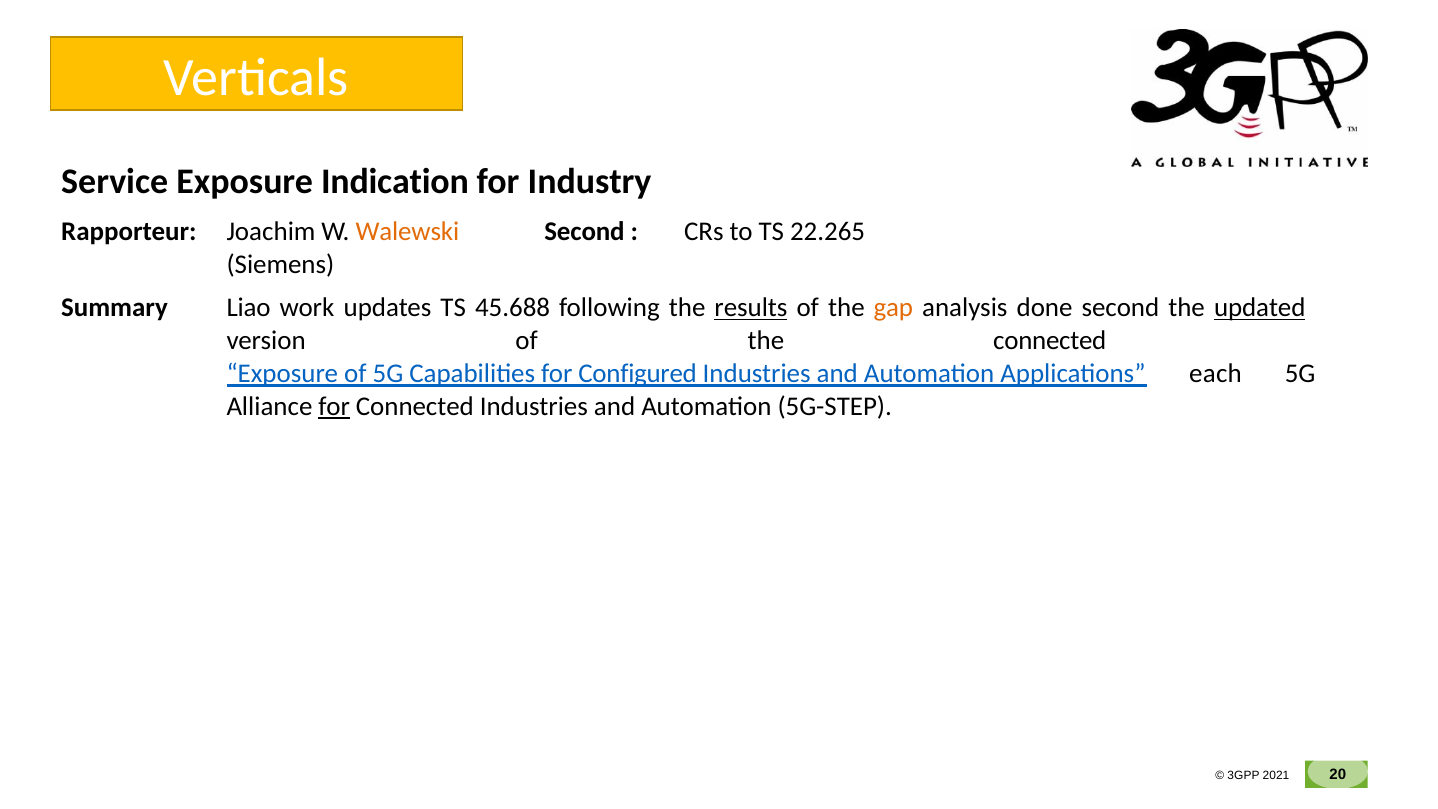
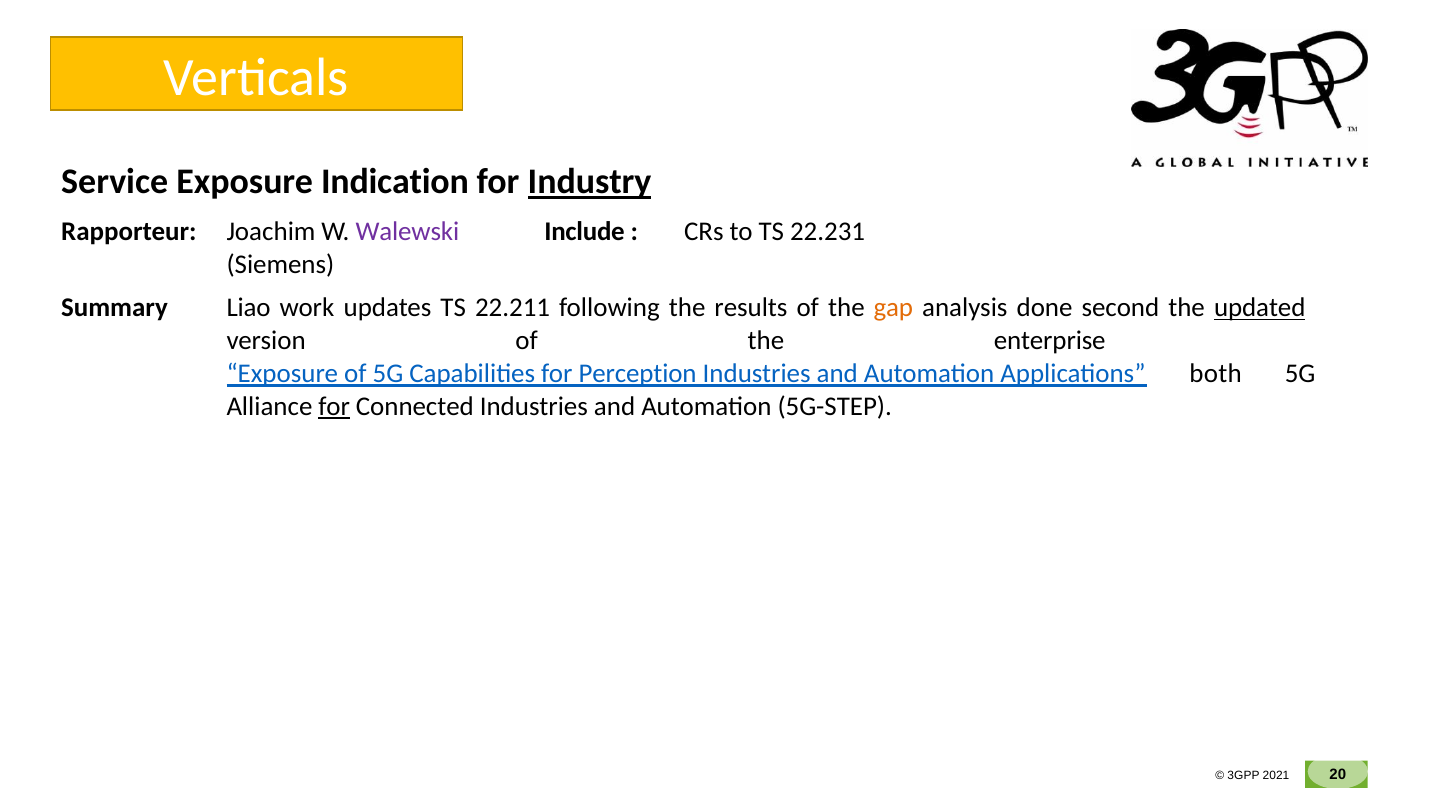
Industry underline: none -> present (590, 182)
Walewski colour: orange -> purple (407, 231)
Second: Second -> Include (585, 231)
22.265: 22.265 -> 22.231 (828, 231)
45.688: 45.688 -> 22.211 (513, 308)
results underline: present -> none (751, 308)
the connected: connected -> enterprise (1050, 341)
Configured: Configured -> Perception (638, 374)
each: each -> both (1216, 374)
